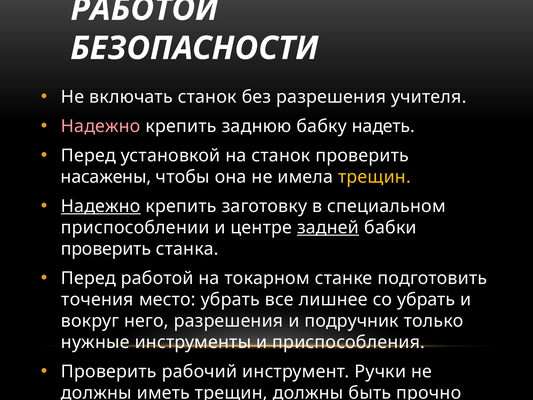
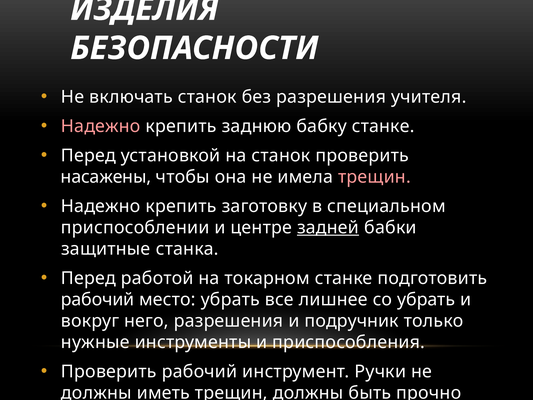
РАБОТОЙ: РАБОТОЙ -> ИЗДЕЛИЯ (144, 9)
бабку надеть: надеть -> станке (383, 126)
трещин colour: yellow -> pink (375, 177)
Надежно underline: present -> none (101, 206)
проверить: проверить -> защитные (106, 249)
точения: точения -> рабочий (98, 299)
